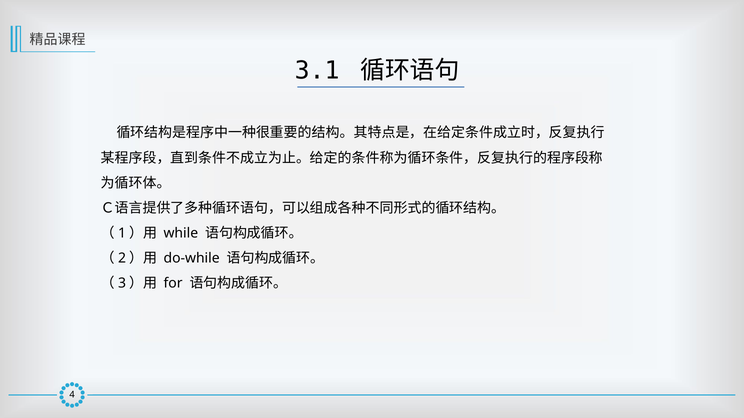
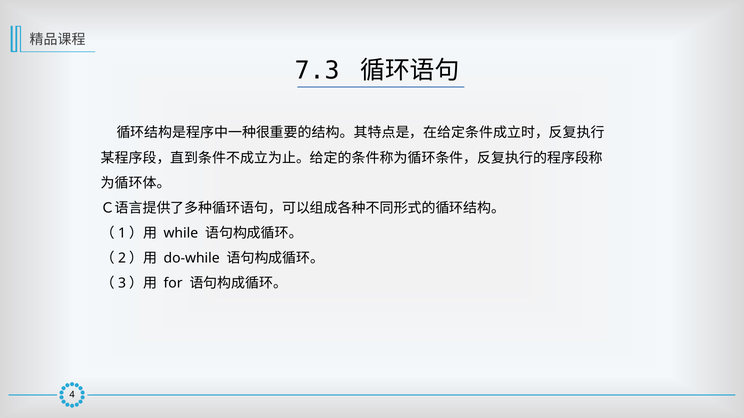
3.1: 3.1 -> 7.3 (317, 71)
